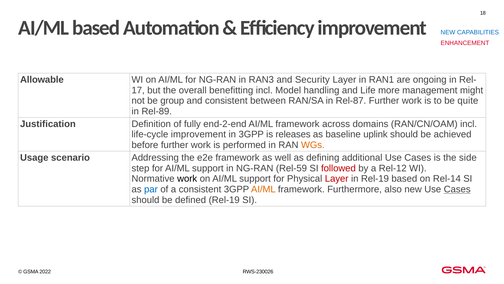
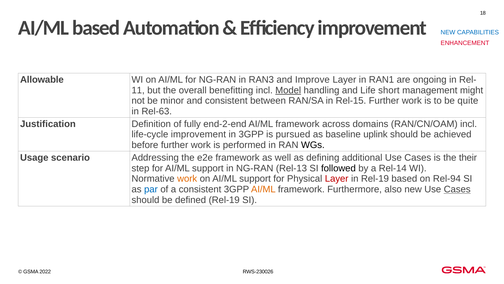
Security: Security -> Improve (312, 80)
17: 17 -> 11 (138, 90)
Model underline: none -> present (288, 90)
more: more -> short (389, 90)
group: group -> minor (172, 101)
Rel-87: Rel-87 -> Rel-15 (351, 101)
Rel-89: Rel-89 -> Rel-63 (157, 111)
releases: releases -> pursued (293, 134)
WGs colour: orange -> black (313, 145)
side: side -> their (468, 157)
Rel-59: Rel-59 -> Rel-13 (291, 168)
followed colour: red -> black (338, 168)
Rel-12: Rel-12 -> Rel-14 (393, 168)
work colour: black -> orange (187, 179)
Rel-14: Rel-14 -> Rel-94 (447, 179)
